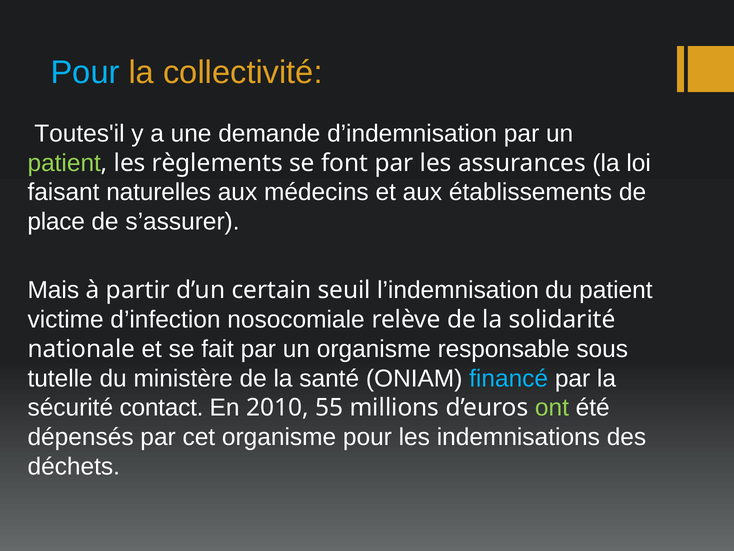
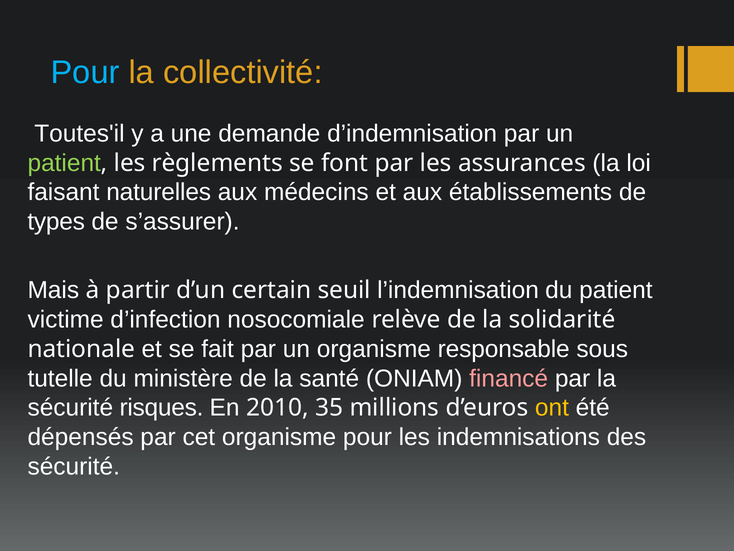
place: place -> types (56, 222)
financé colour: light blue -> pink (509, 378)
contact: contact -> risques (161, 407)
55: 55 -> 35 (329, 407)
ont colour: light green -> yellow (552, 407)
déchets: déchets -> sécurité (74, 466)
